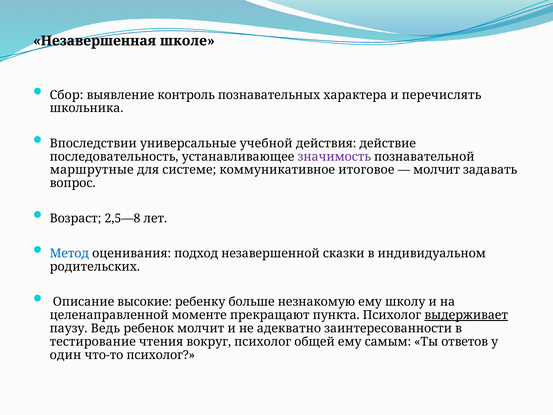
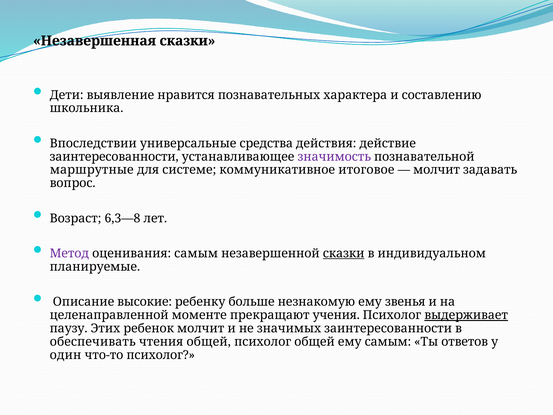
Незавершенная школе: школе -> сказки (187, 41)
Сбор: Сбор -> Дети (67, 95)
контроль: контроль -> нравится (186, 95)
перечислять: перечислять -> составлению (442, 95)
учебной: учебной -> средства (266, 143)
последовательность: последовательность -> заинтересованности (114, 157)
2,5—8: 2,5—8 -> 6,3—8 (122, 218)
Метод colour: blue -> purple (69, 253)
оценивания подход: подход -> самым (196, 253)
сказки underline: none -> present (344, 253)
родительских: родительских -> планируемые (95, 267)
школу: школу -> звенья (405, 302)
пункта: пункта -> учения (336, 315)
Ведь: Ведь -> Этих (105, 328)
адекватно: адекватно -> значимых (289, 328)
тестирование: тестирование -> обеспечивать (93, 342)
чтения вокруг: вокруг -> общей (209, 342)
